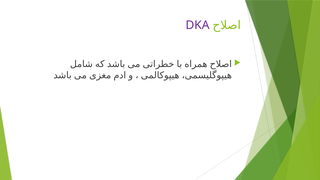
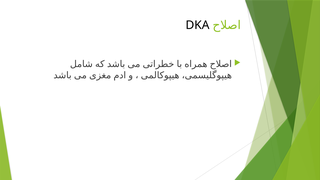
DKA colour: purple -> black (198, 25)
